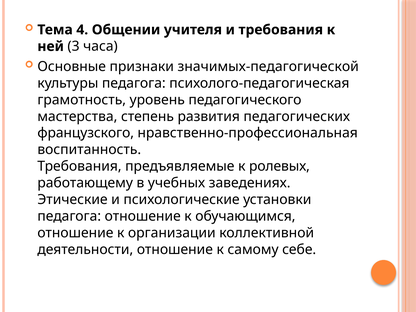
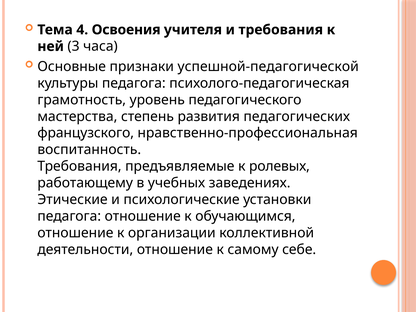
Общении: Общении -> Освоения (126, 30)
значимых-педагогической: значимых-педагогической -> успешной-педагогической (268, 67)
